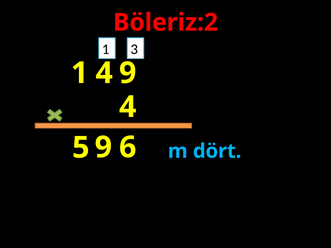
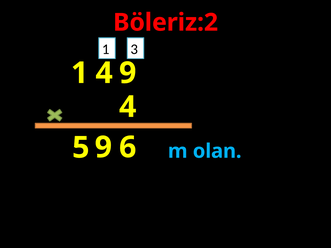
dört: dört -> olan (217, 151)
